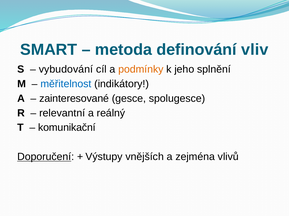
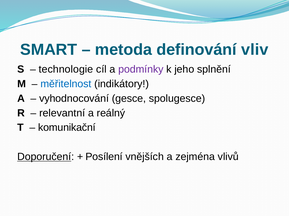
vybudování: vybudování -> technologie (66, 70)
podmínky colour: orange -> purple (141, 70)
zainteresované: zainteresované -> vyhodnocování (74, 99)
Výstupy: Výstupy -> Posílení (104, 157)
